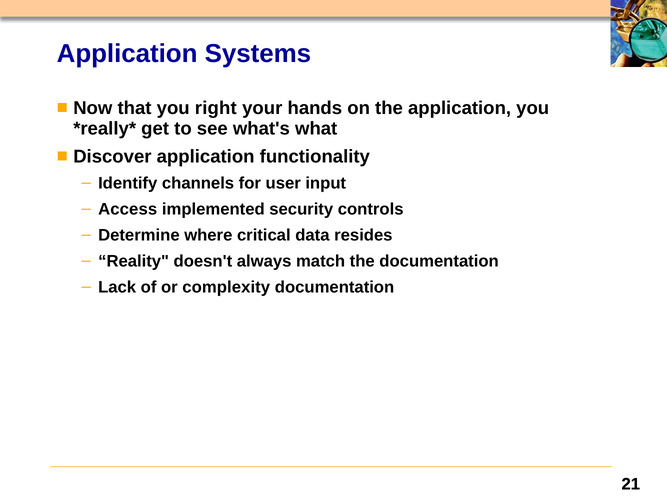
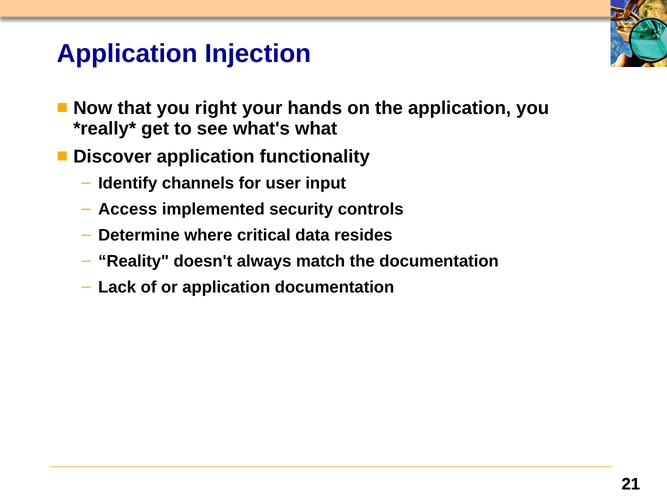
Systems: Systems -> Injection (258, 54)
or complexity: complexity -> application (226, 287)
